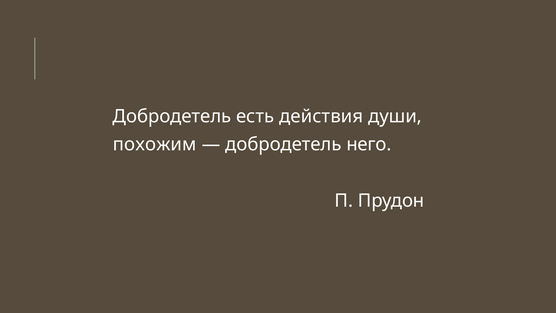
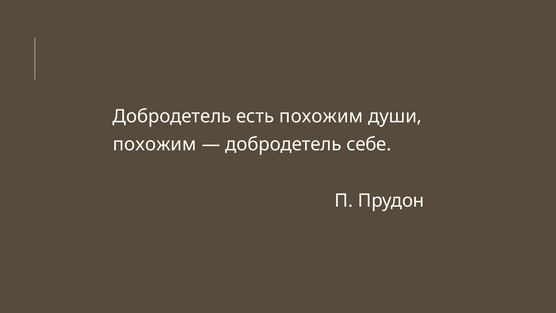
есть действия: действия -> похожим (321, 116)
него: него -> себе (369, 144)
